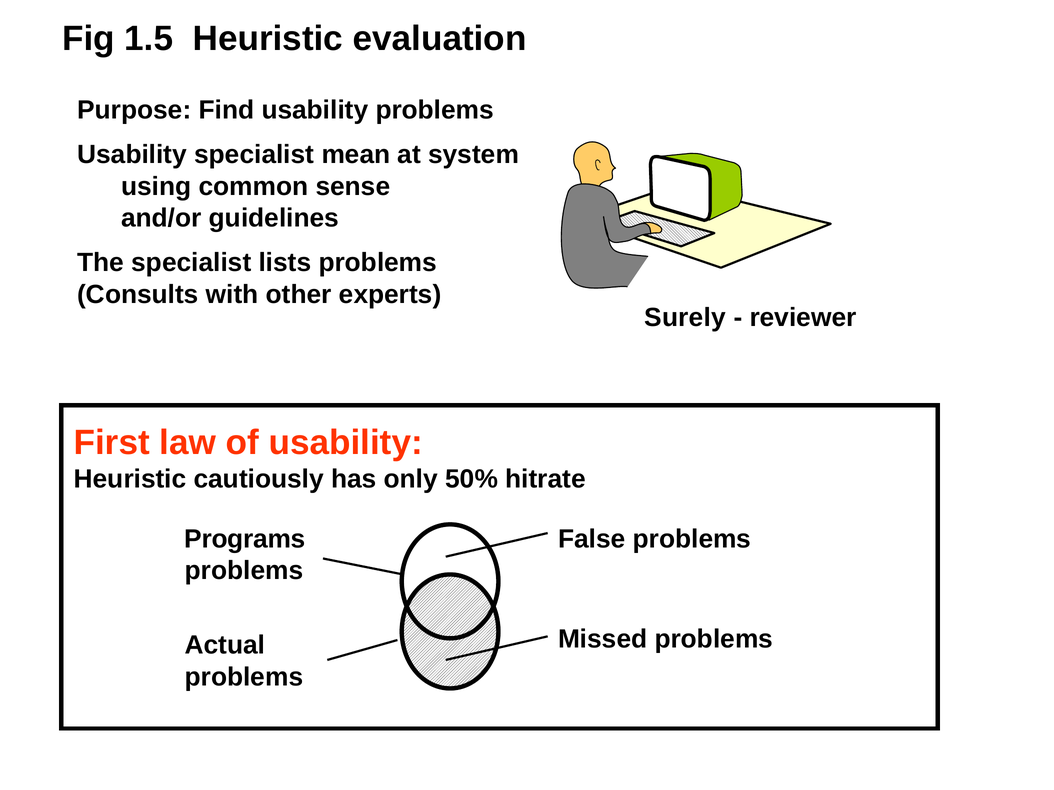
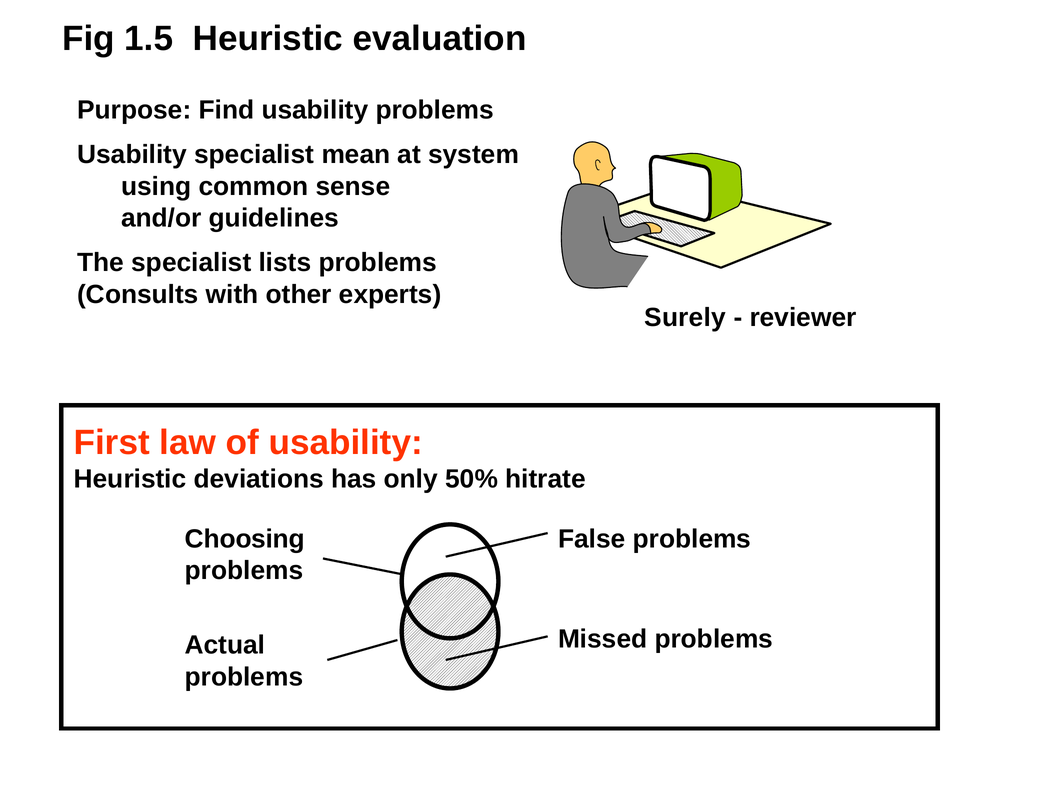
cautiously: cautiously -> deviations (259, 479)
Programs: Programs -> Choosing (245, 539)
